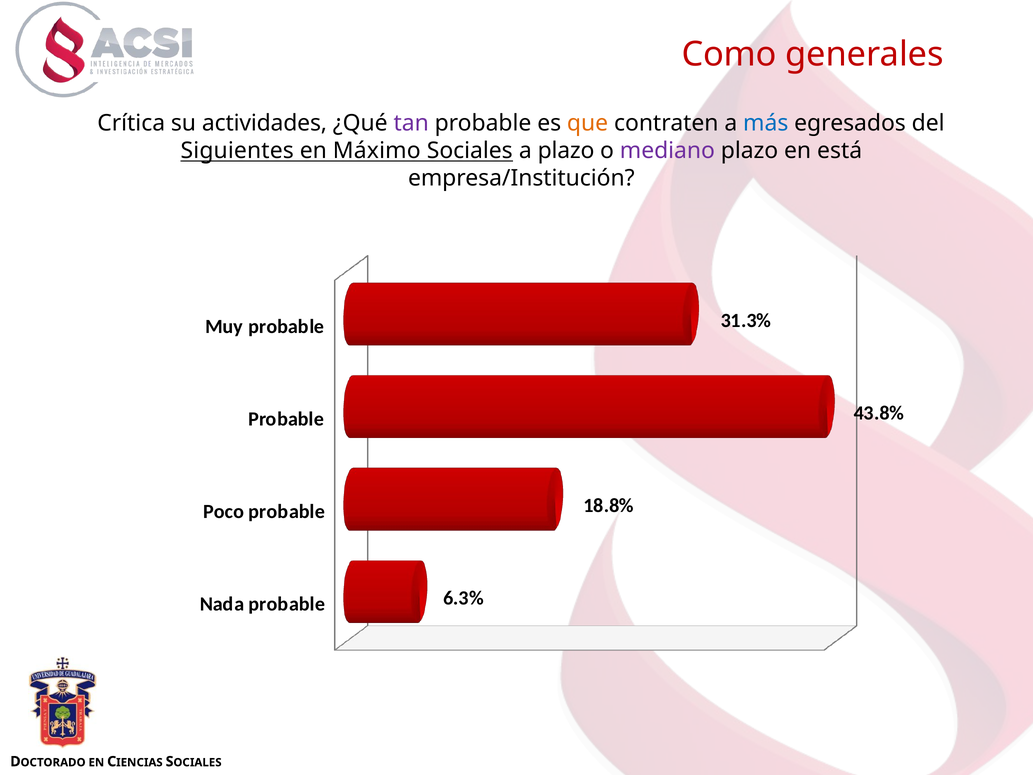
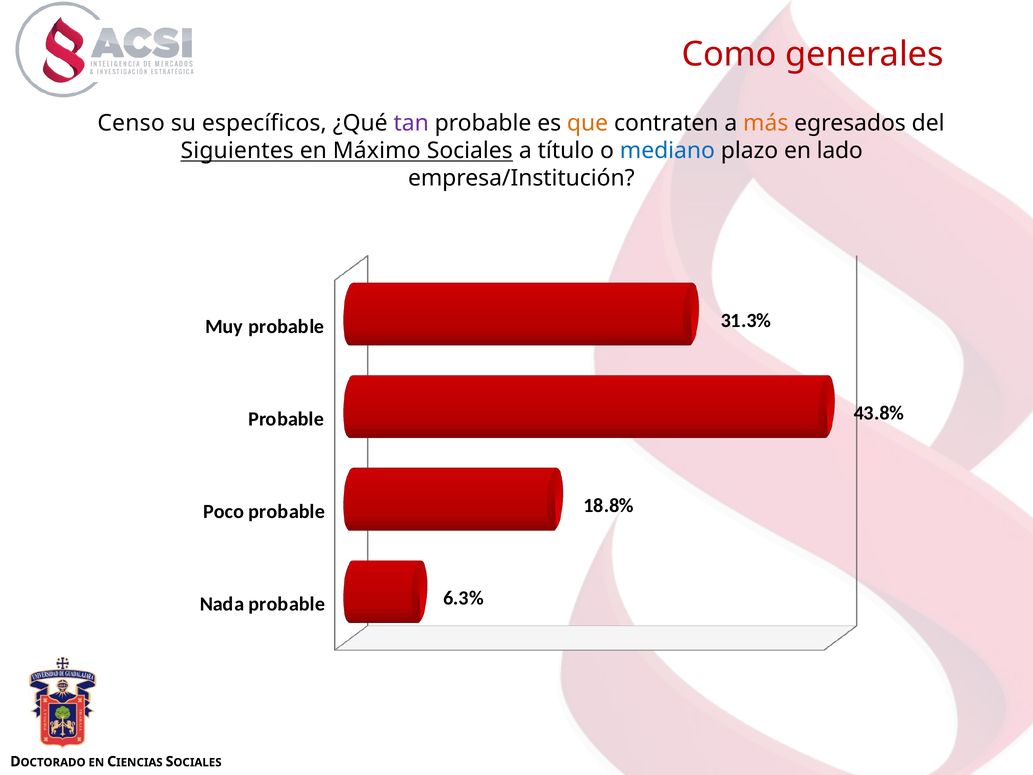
Crítica: Crítica -> Censo (131, 123)
actividades: actividades -> específicos (264, 123)
más colour: blue -> orange (766, 123)
a plazo: plazo -> título (566, 151)
mediano colour: purple -> blue (667, 151)
está: está -> lado (840, 151)
